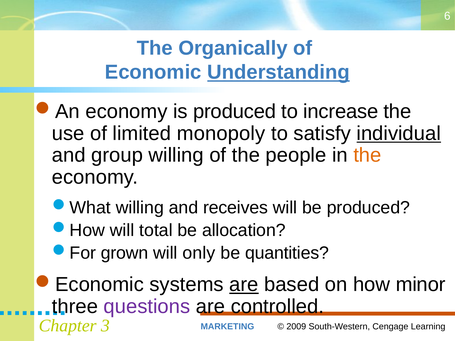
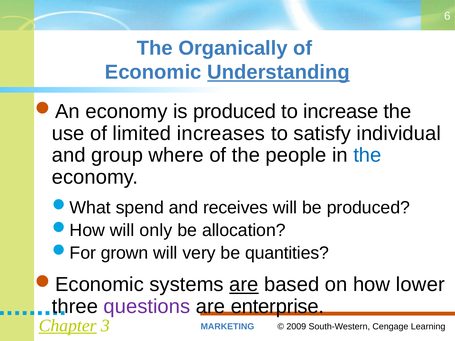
monopoly: monopoly -> increases (221, 134)
individual underline: present -> none (399, 134)
group willing: willing -> where (176, 155)
the colour: orange -> blue (367, 155)
willing: willing -> spend (140, 208)
total: total -> only (156, 230)
only: only -> very (199, 253)
minor: minor -> lower (420, 285)
controlled: controlled -> enterprise (277, 307)
Chapter underline: none -> present (68, 326)
